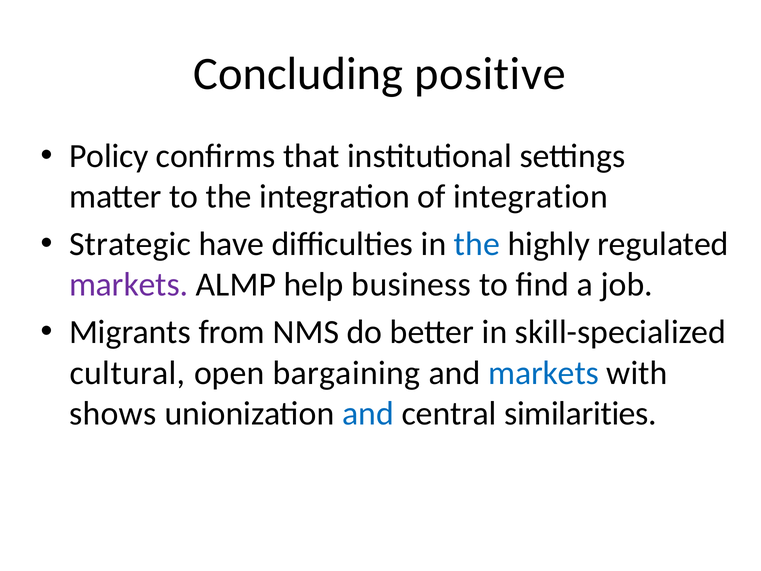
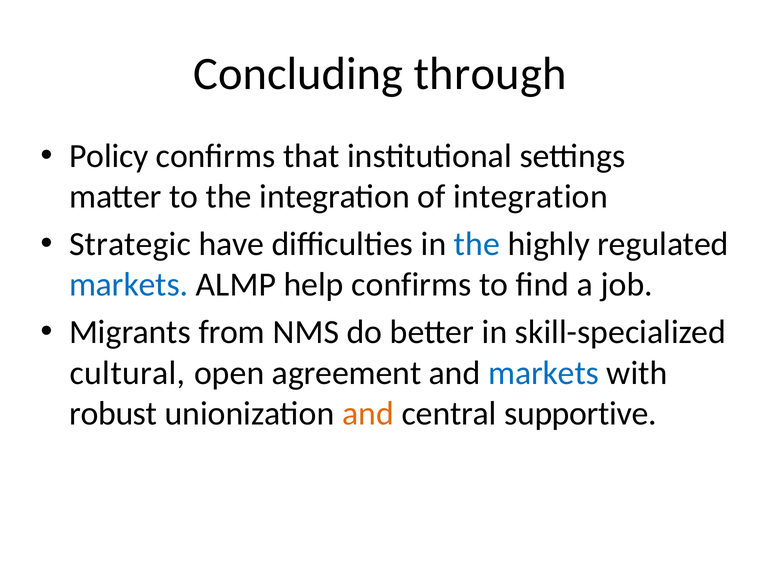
positive: positive -> through (490, 74)
markets colour: purple -> blue (129, 285)
help business: business -> confirms (411, 285)
bargaining: bargaining -> agreement (347, 373)
shows: shows -> robust (113, 413)
and colour: blue -> orange (368, 413)
similarities: similarities -> supportive (580, 413)
